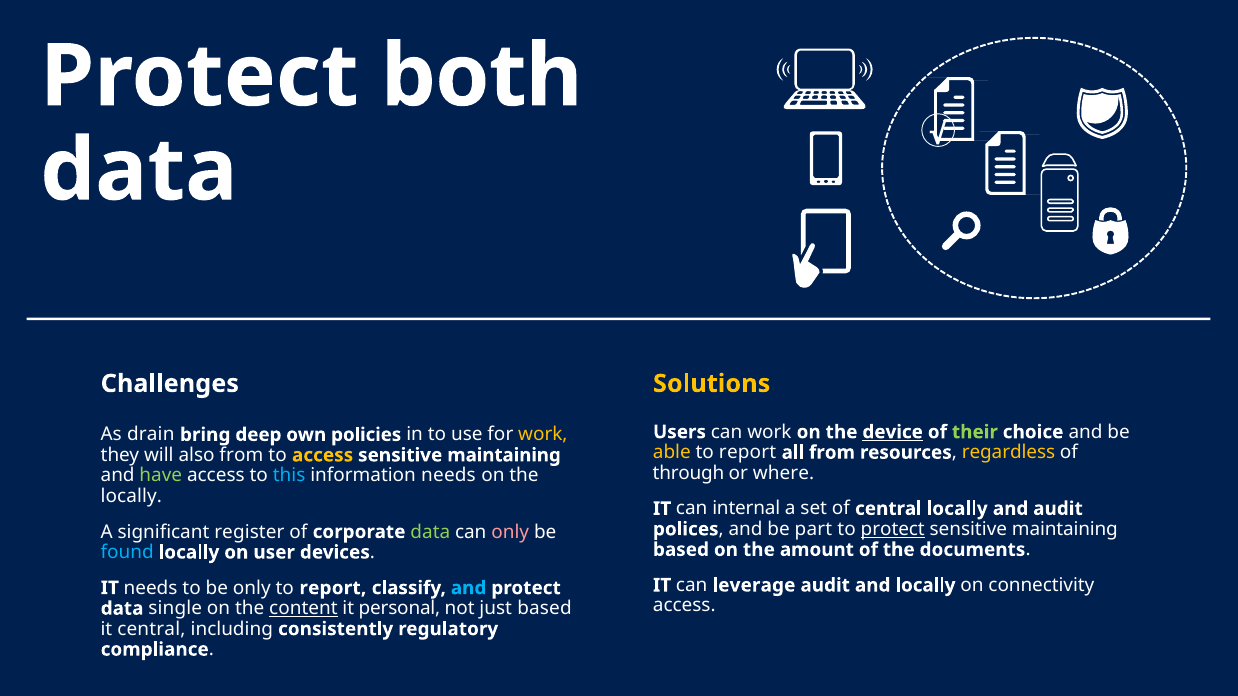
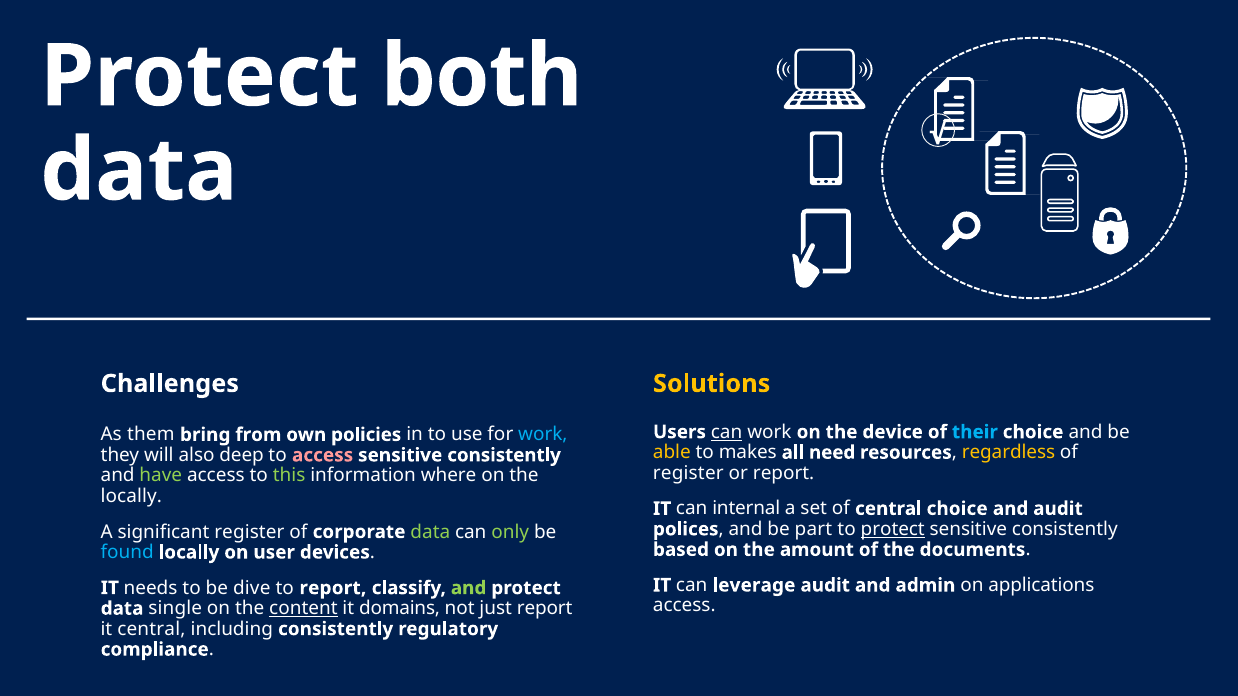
can underline: none -> present (727, 432)
device underline: present -> none (893, 432)
their colour: light green -> light blue (975, 432)
drain: drain -> them (151, 435)
deep: deep -> from (258, 435)
work colour: yellow -> light blue (543, 435)
report: report -> makes (748, 453)
all from: from -> need (832, 453)
also from: from -> deep (242, 455)
access colour: yellow -> pink (323, 455)
maintaining: maintaining -> consistently (504, 455)
through: through -> register (688, 473)
or where: where -> report (784, 473)
this colour: light blue -> light green (289, 476)
information needs: needs -> where (449, 476)
central locally: locally -> choice (957, 509)
maintaining: maintaining -> consistently (1065, 529)
only colour: pink -> light green (510, 532)
and locally: locally -> admin (925, 585)
connectivity: connectivity -> applications (1041, 585)
be only: only -> dive (252, 588)
and colour: light blue -> light green (469, 588)
personal: personal -> domains (400, 609)
just based: based -> report (545, 609)
